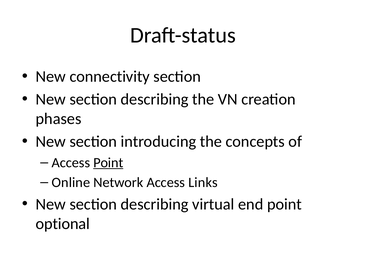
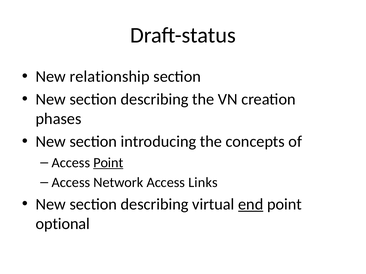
connectivity: connectivity -> relationship (110, 77)
Online: Online -> Access (71, 183)
end underline: none -> present (251, 205)
